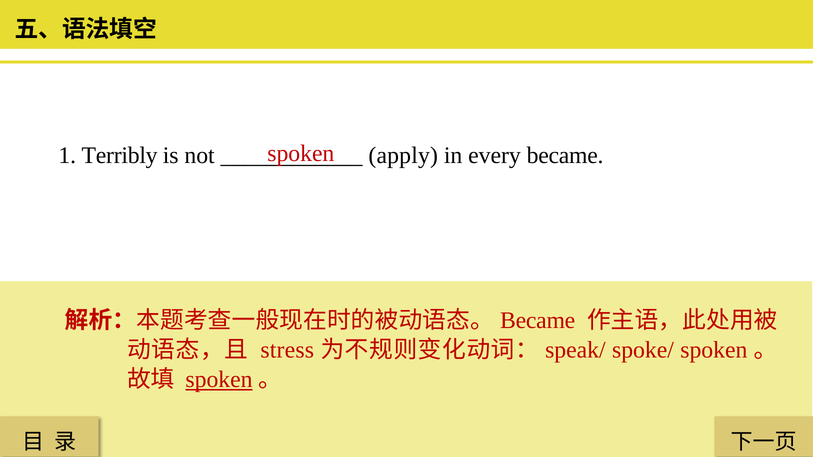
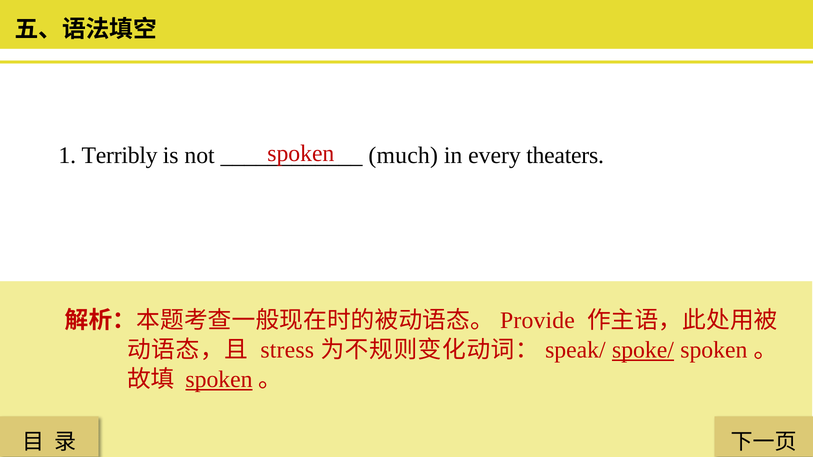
apply: apply -> much (403, 155)
every became: became -> theaters (565, 155)
Became: Became -> Provide (537, 320)
spoke/ underline: none -> present (643, 350)
